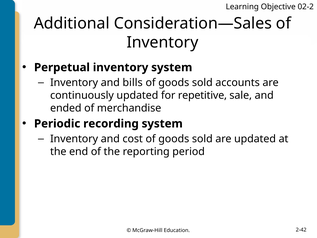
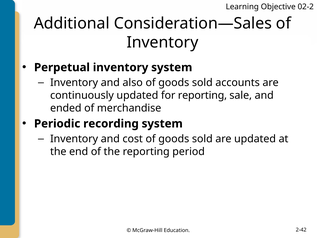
bills: bills -> also (133, 83)
for repetitive: repetitive -> reporting (202, 95)
